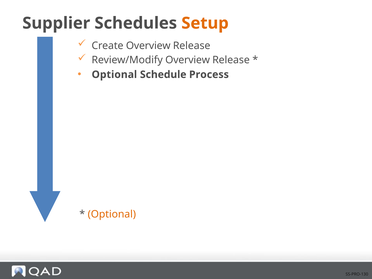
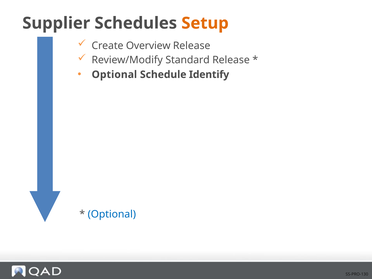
Review/Modify Overview: Overview -> Standard (188, 60)
Process: Process -> Identify (209, 75)
Optional colour: orange -> blue (112, 214)
